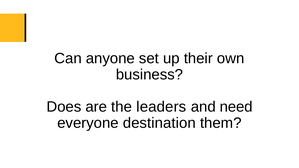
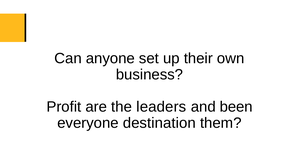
Does: Does -> Profit (64, 107)
need: need -> been (236, 107)
